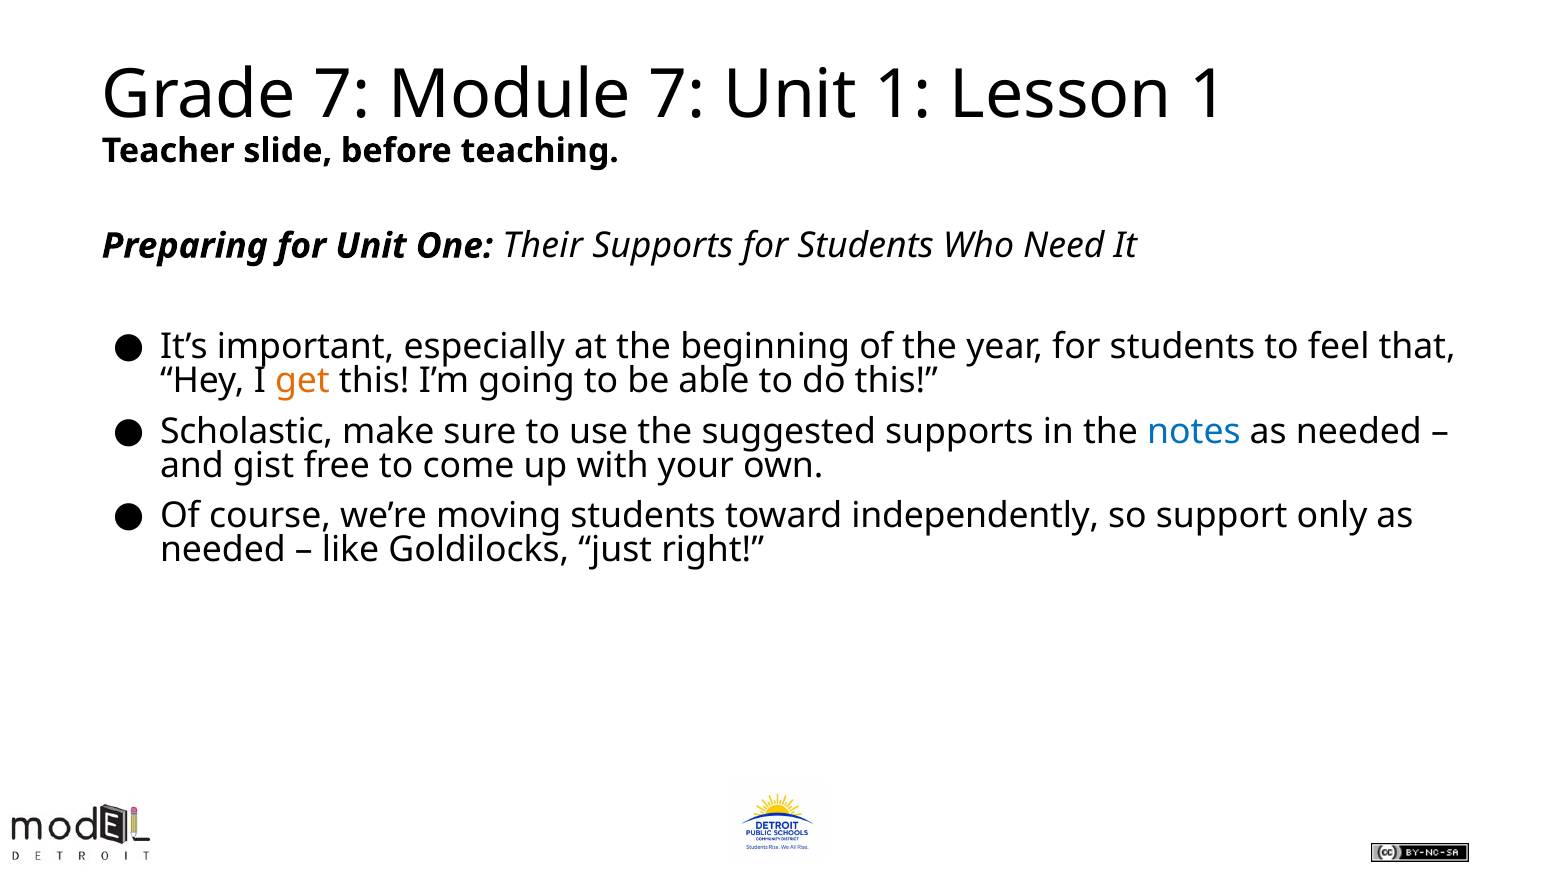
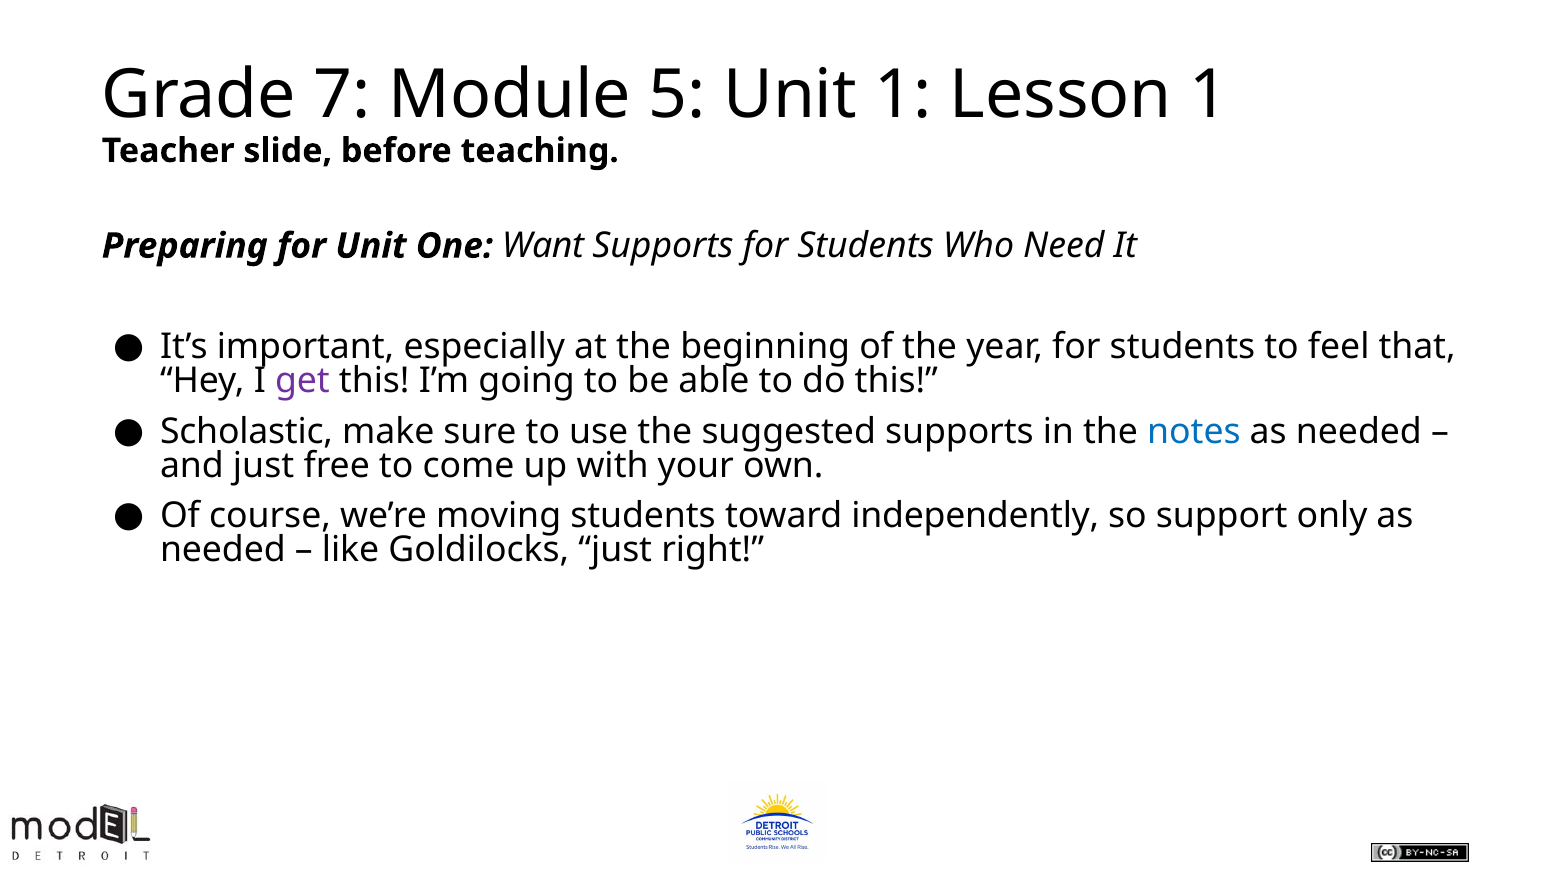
Module 7: 7 -> 5 (677, 96)
Their: Their -> Want (543, 246)
get colour: orange -> purple (302, 381)
and gist: gist -> just (264, 466)
